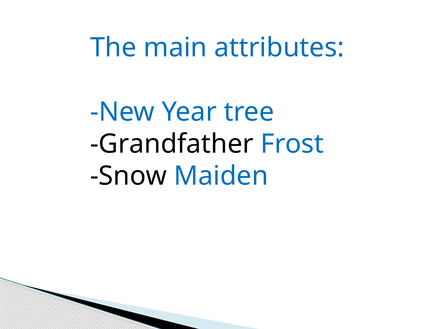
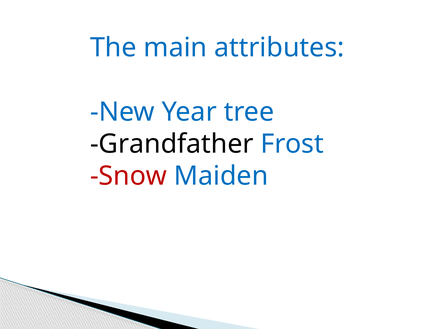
Snow colour: black -> red (128, 176)
